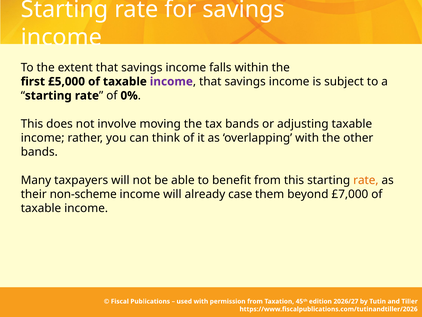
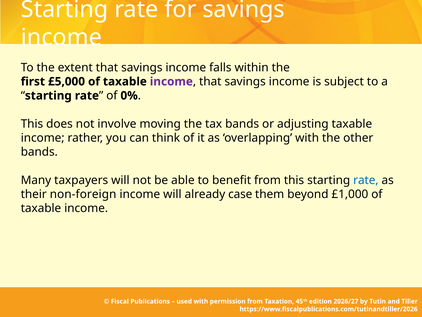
rate colour: orange -> blue (366, 180)
non-scheme: non-scheme -> non-foreign (83, 194)
£7,000: £7,000 -> £1,000 (350, 194)
